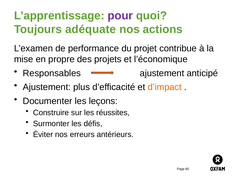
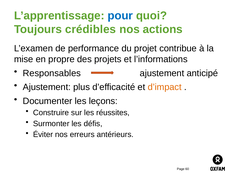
pour colour: purple -> blue (120, 16)
adéquate: adéquate -> crédibles (91, 29)
l’économique: l’économique -> l’informations (161, 59)
